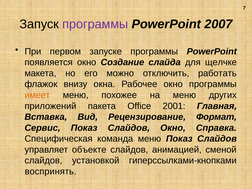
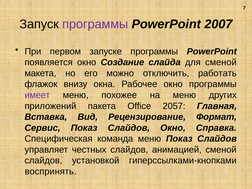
для щелчке: щелчке -> сменой (221, 62)
имеет colour: orange -> purple (37, 95)
2001: 2001 -> 2057 (174, 106)
объекте: объекте -> честных (89, 150)
